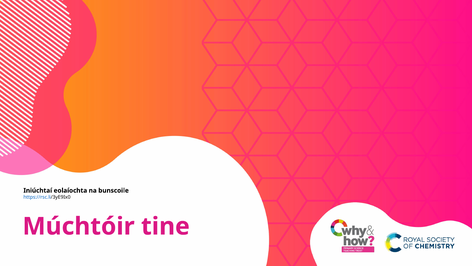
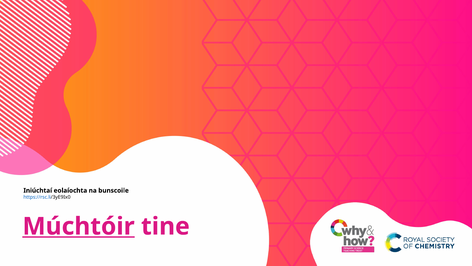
Múchtóir underline: none -> present (79, 226)
